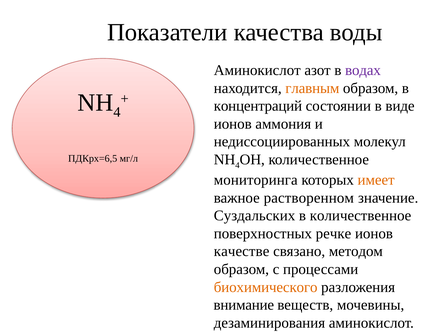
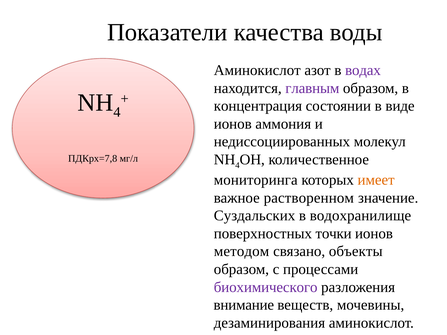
главным colour: orange -> purple (312, 88)
концентраций: концентраций -> концентрация (258, 106)
ПДКрх=6,5: ПДКрх=6,5 -> ПДКрх=7,8 (93, 159)
в количественное: количественное -> водохранилище (360, 216)
речке: речке -> точки (334, 234)
качестве: качестве -> методом (242, 252)
методом: методом -> объекты (356, 252)
биохимического colour: orange -> purple (266, 287)
